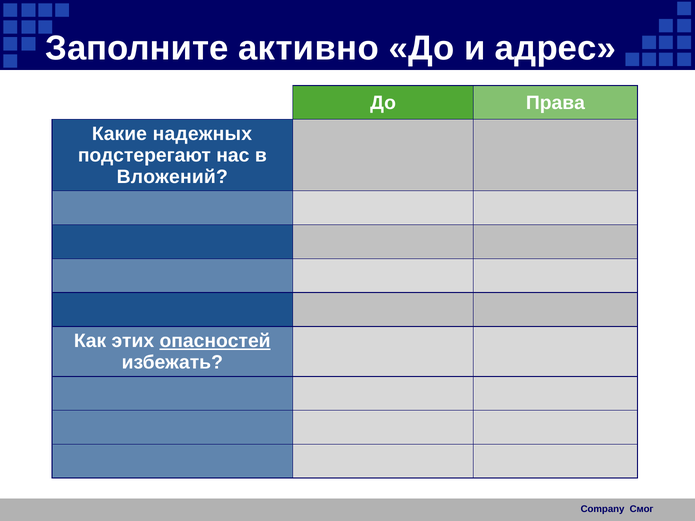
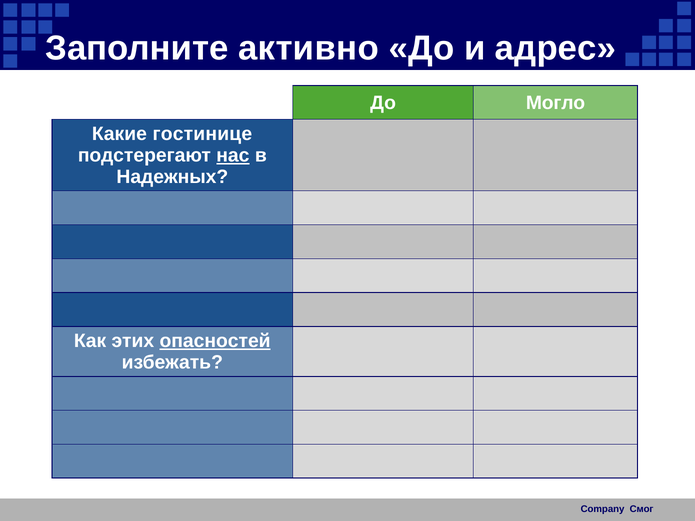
Права: Права -> Могло (556, 103)
надежных: надежных -> гостинице (202, 134)
нас underline: none -> present (233, 155)
Вложений: Вложений -> Надежных (172, 177)
